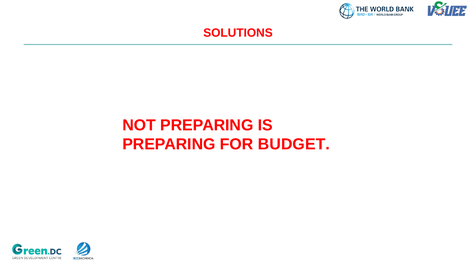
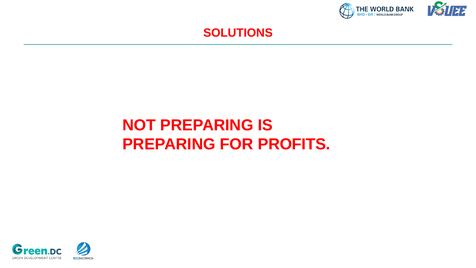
BUDGET: BUDGET -> PROFITS (294, 144)
